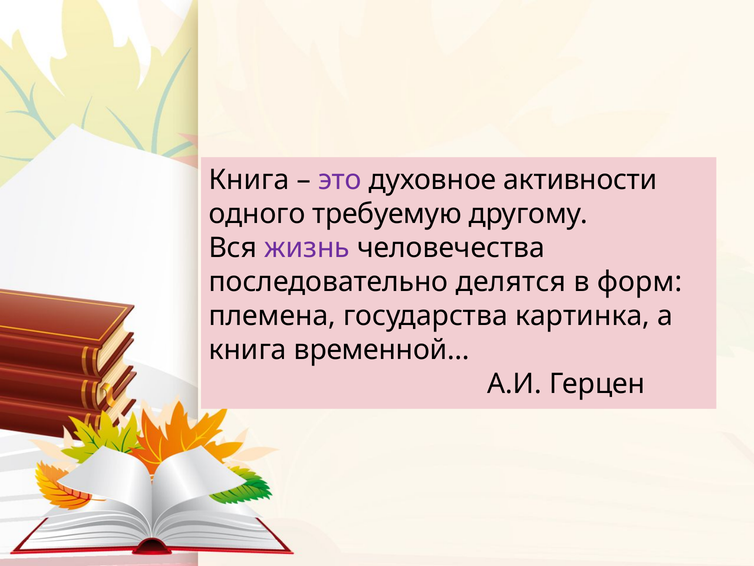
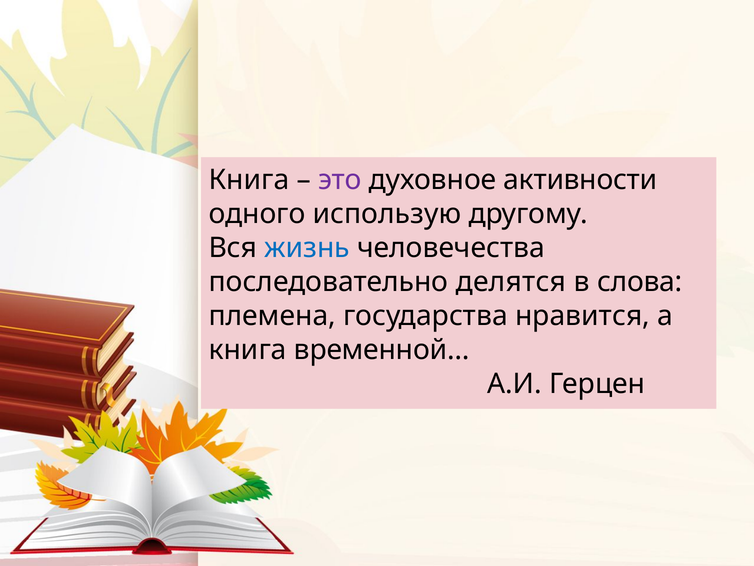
требуемую: требуемую -> использую (387, 214)
жизнь colour: purple -> blue (307, 248)
форм: форм -> слова (640, 282)
картинка: картинка -> нравится (583, 316)
